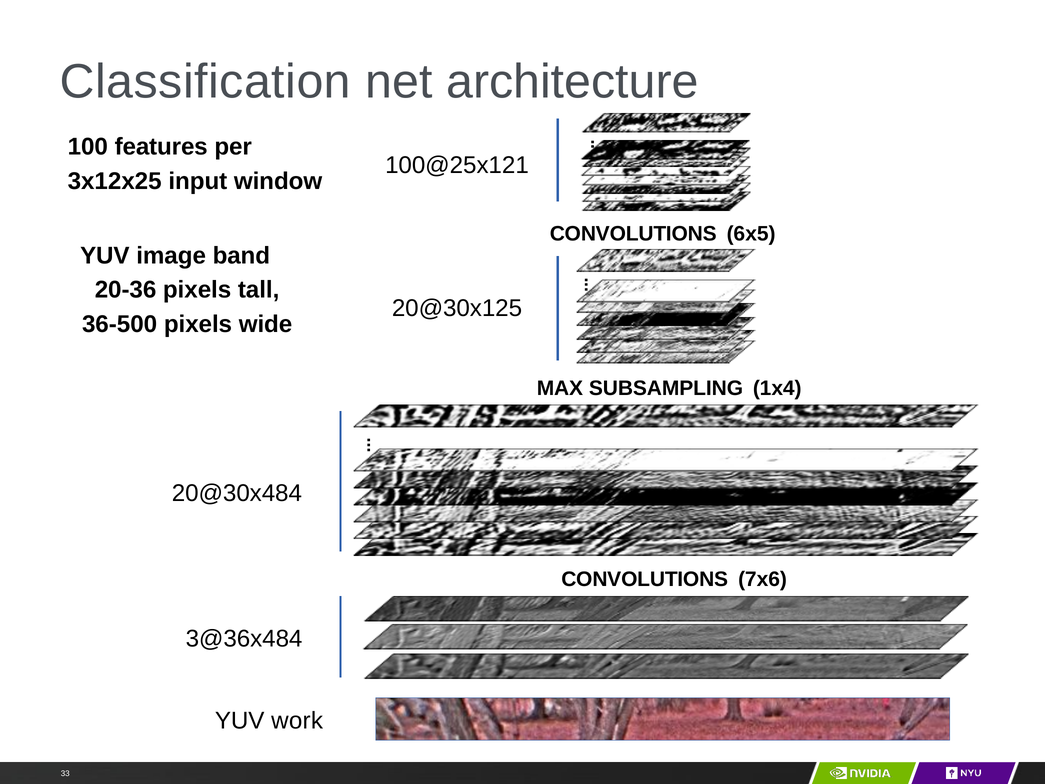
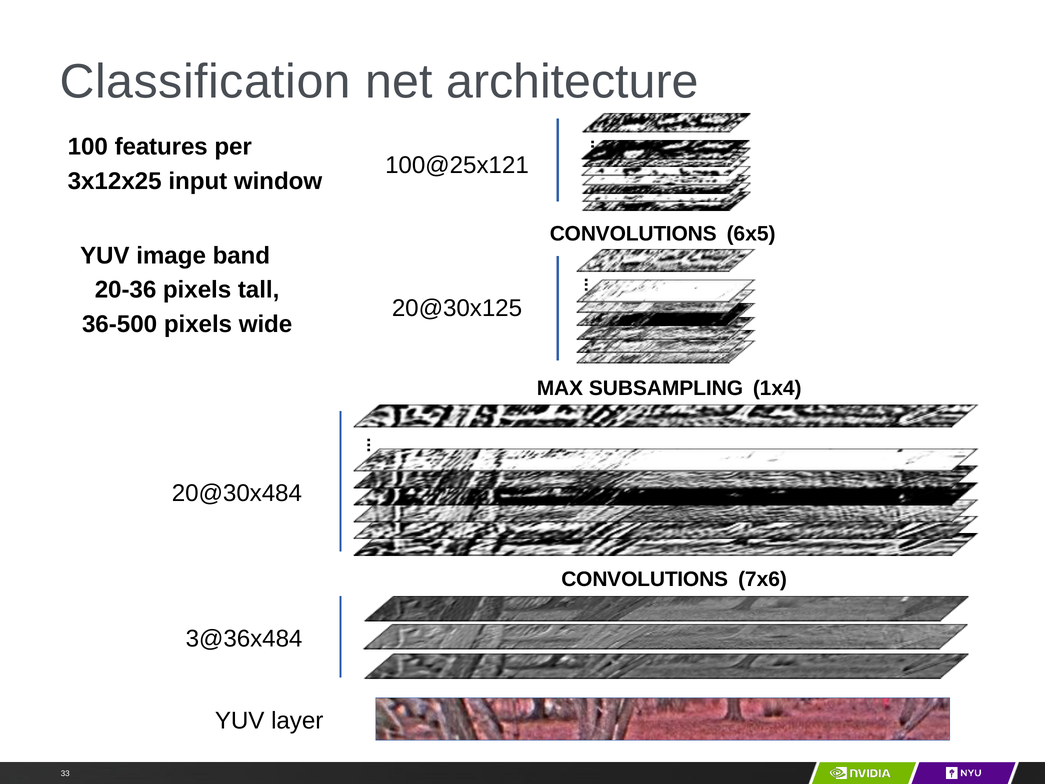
work: work -> layer (297, 721)
